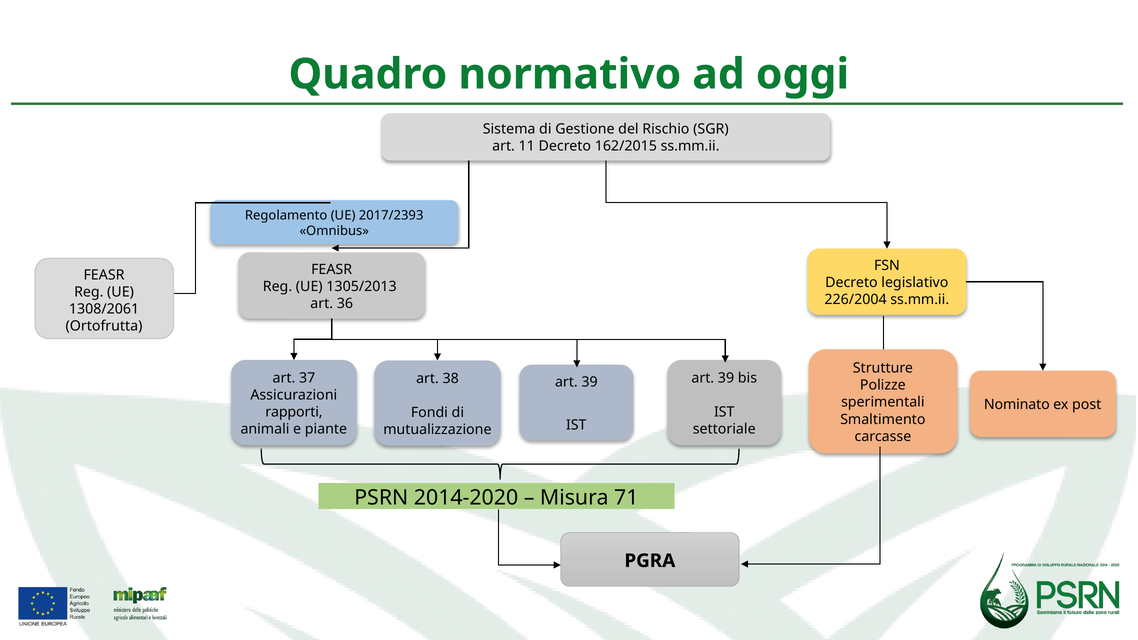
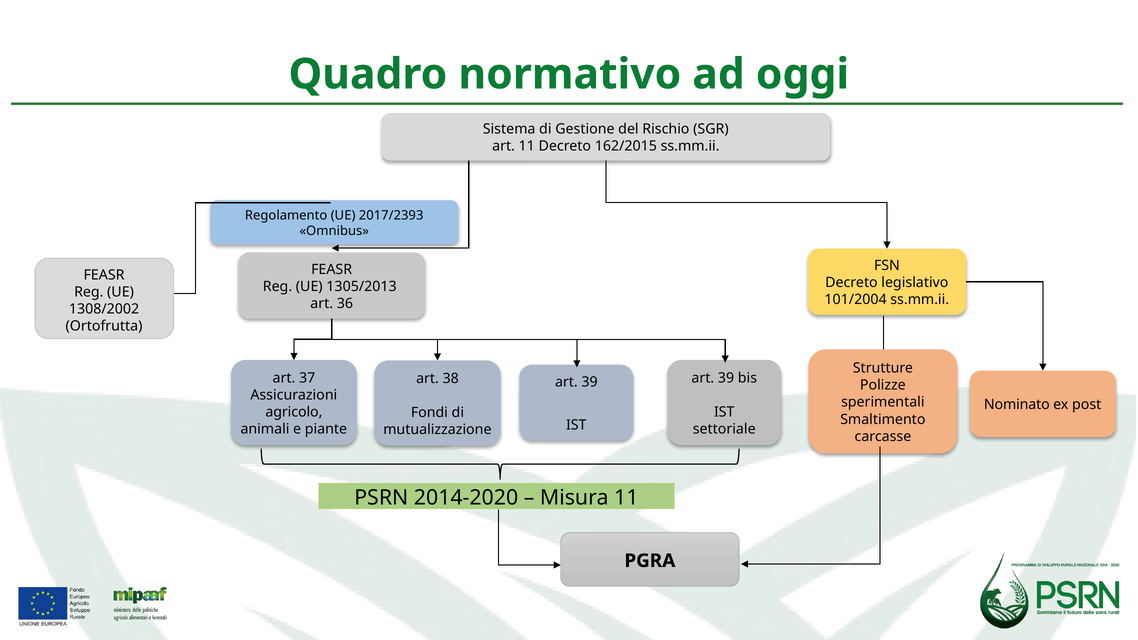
226/2004: 226/2004 -> 101/2004 (856, 300)
1308/2061: 1308/2061 -> 1308/2002 (104, 309)
rapporti: rapporti -> agricolo (294, 412)
Misura 71: 71 -> 11 (626, 498)
